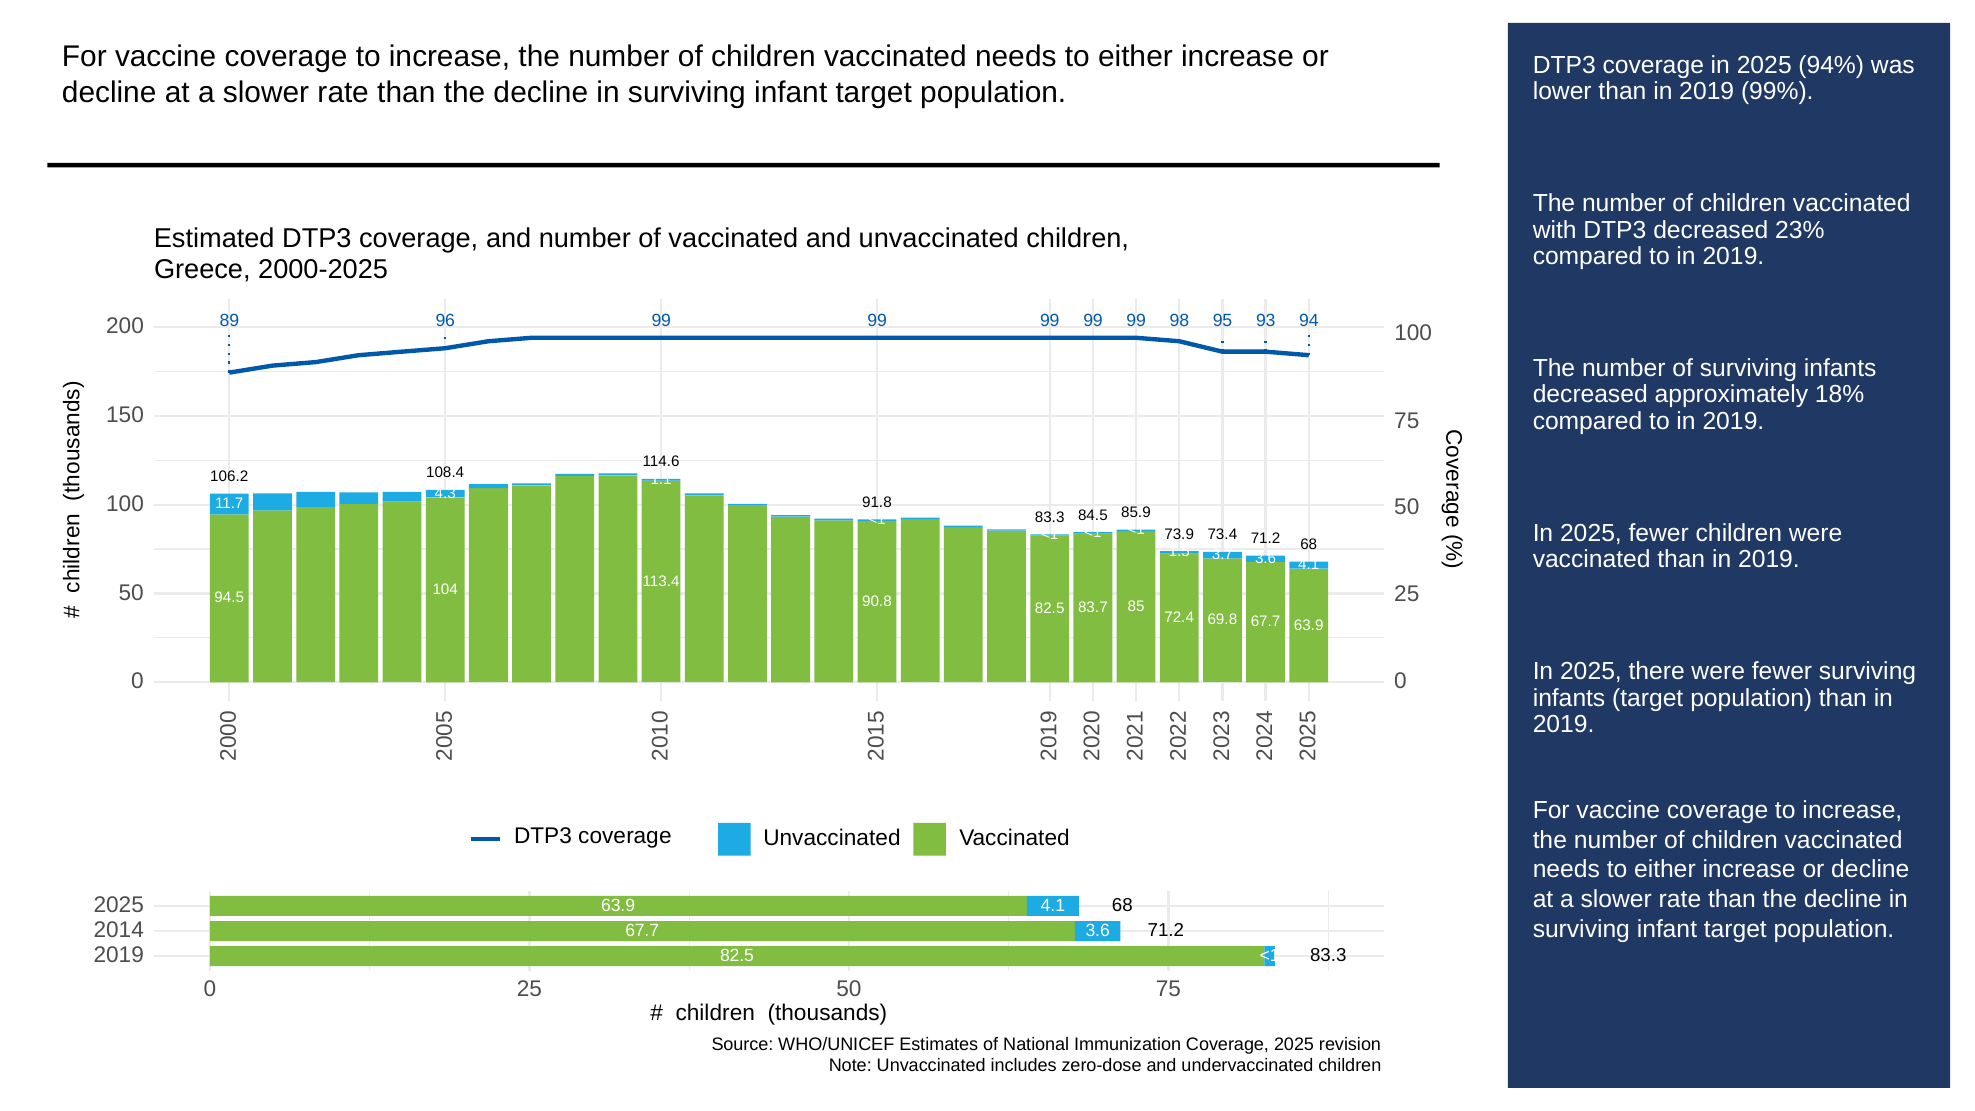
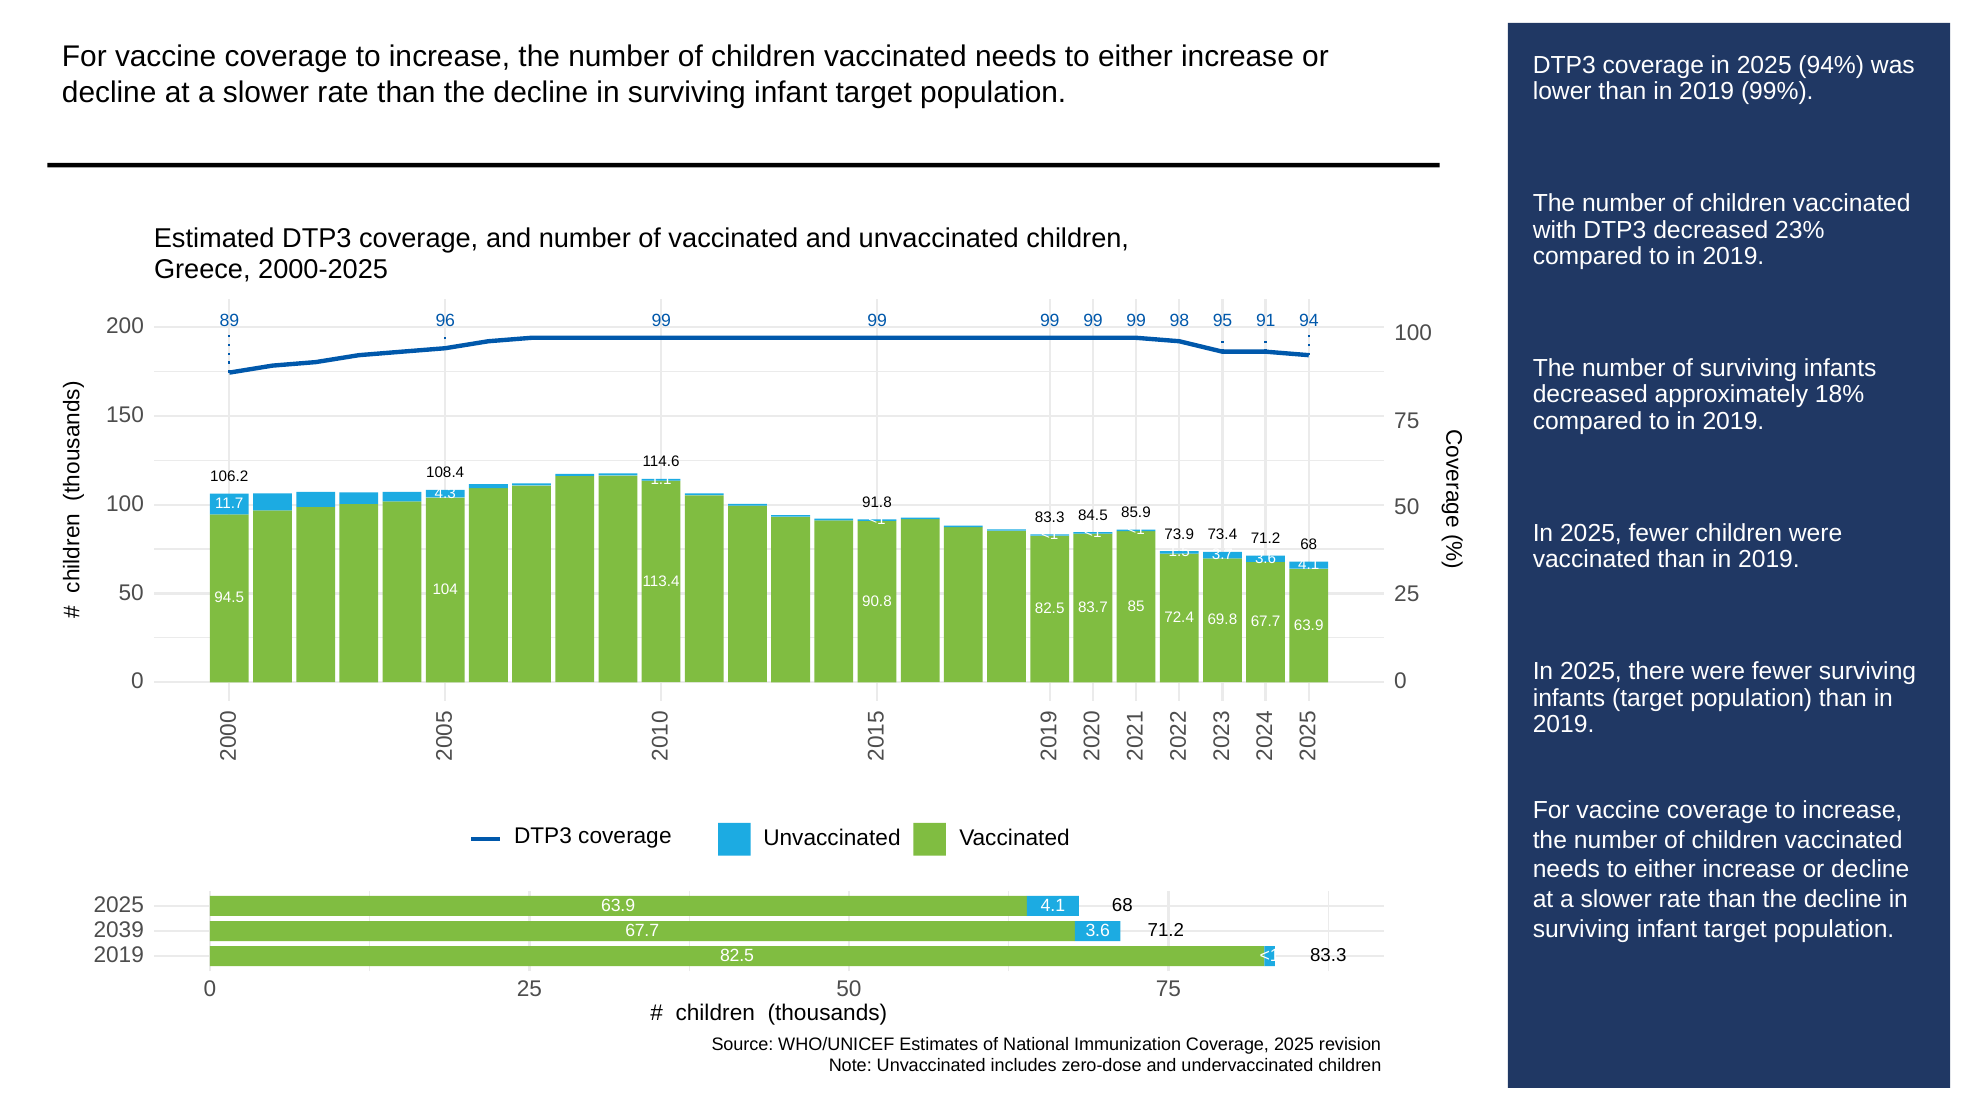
93: 93 -> 91 (1266, 320)
2014: 2014 -> 2039 (119, 930)
